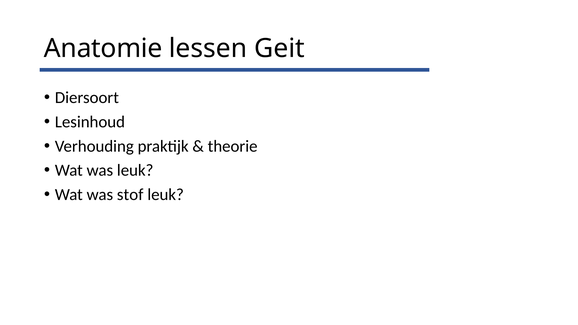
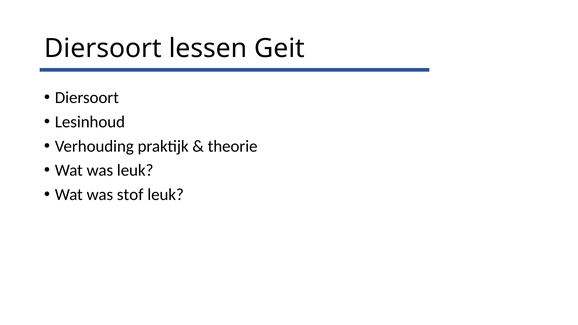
Anatomie: Anatomie -> Diersoort (103, 49)
